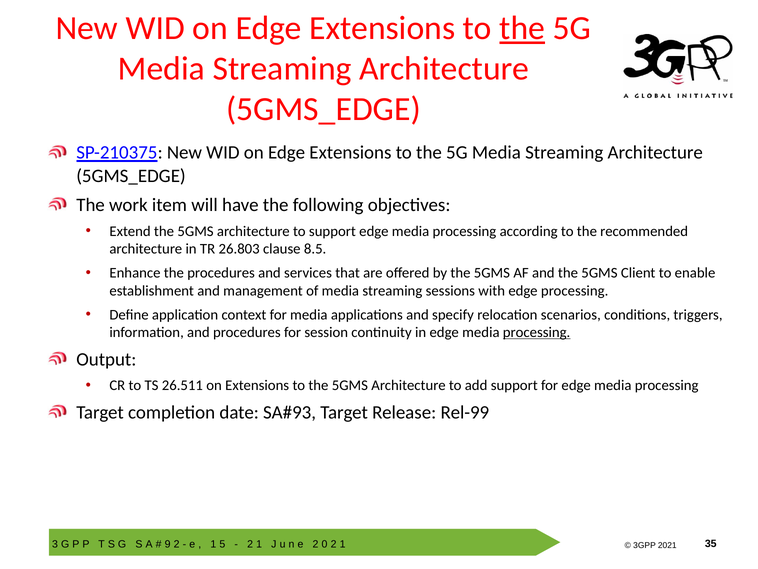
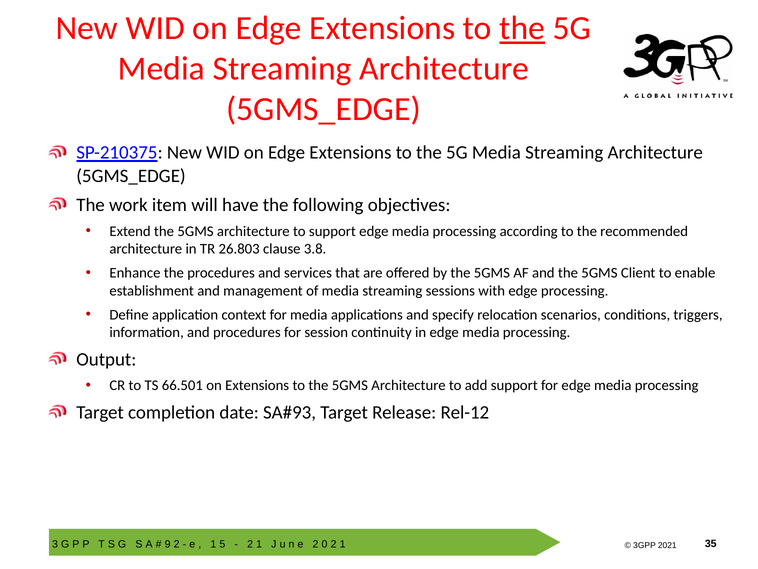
8.5: 8.5 -> 3.8 (315, 249)
processing underline: present -> none (537, 332)
26.511: 26.511 -> 66.501 (182, 385)
Rel-99: Rel-99 -> Rel-12 (465, 412)
